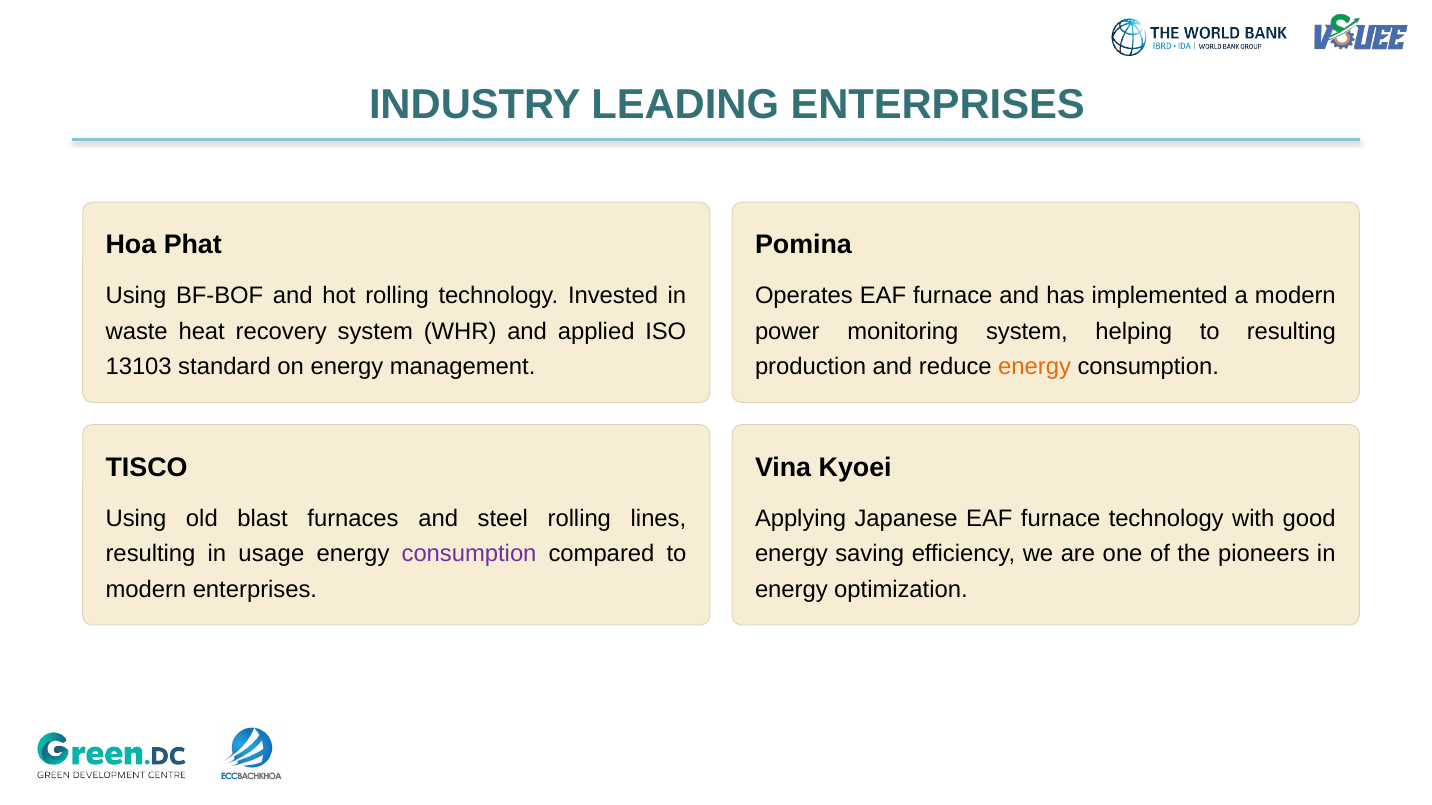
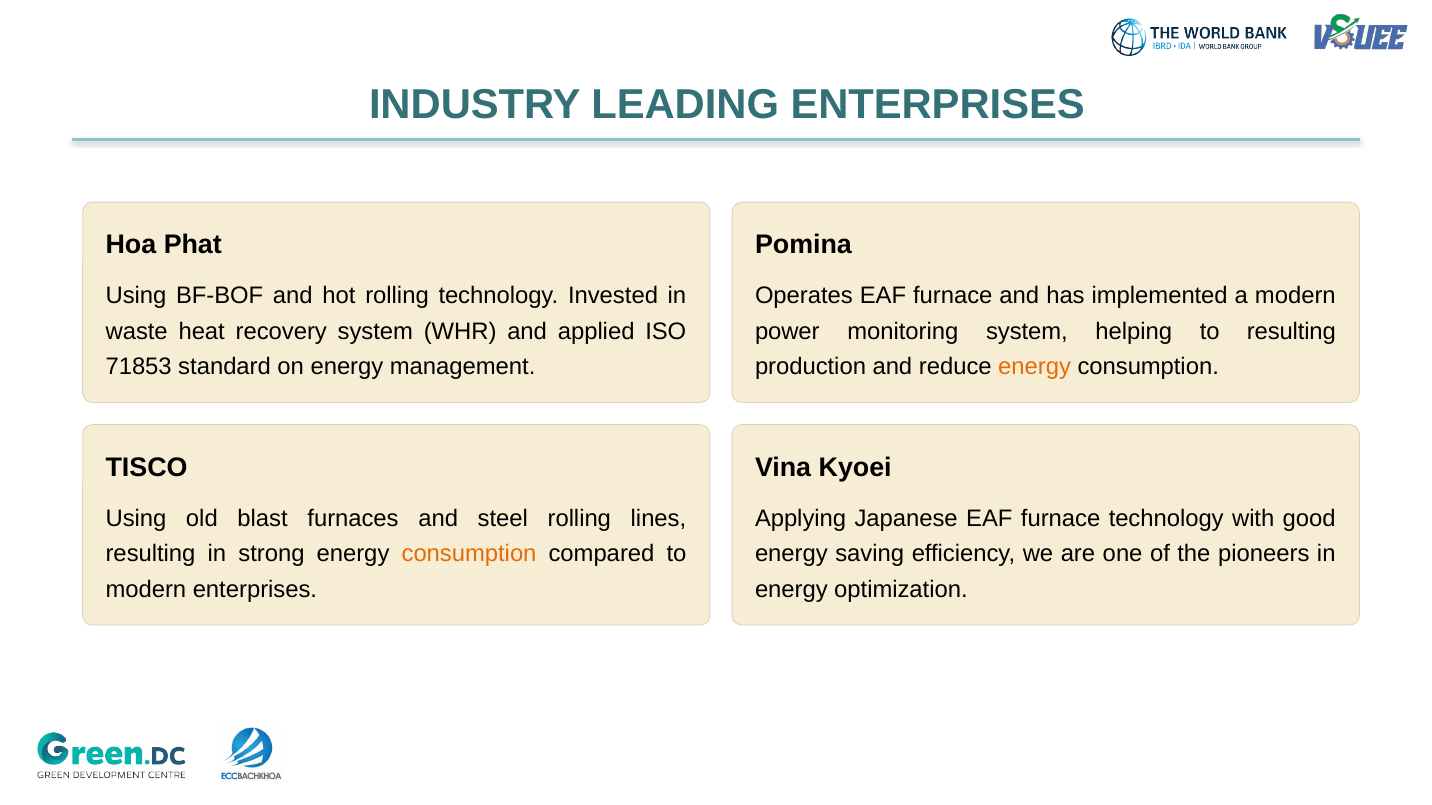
13103: 13103 -> 71853 (139, 367)
usage: usage -> strong (271, 554)
consumption colour: purple -> orange (469, 554)
